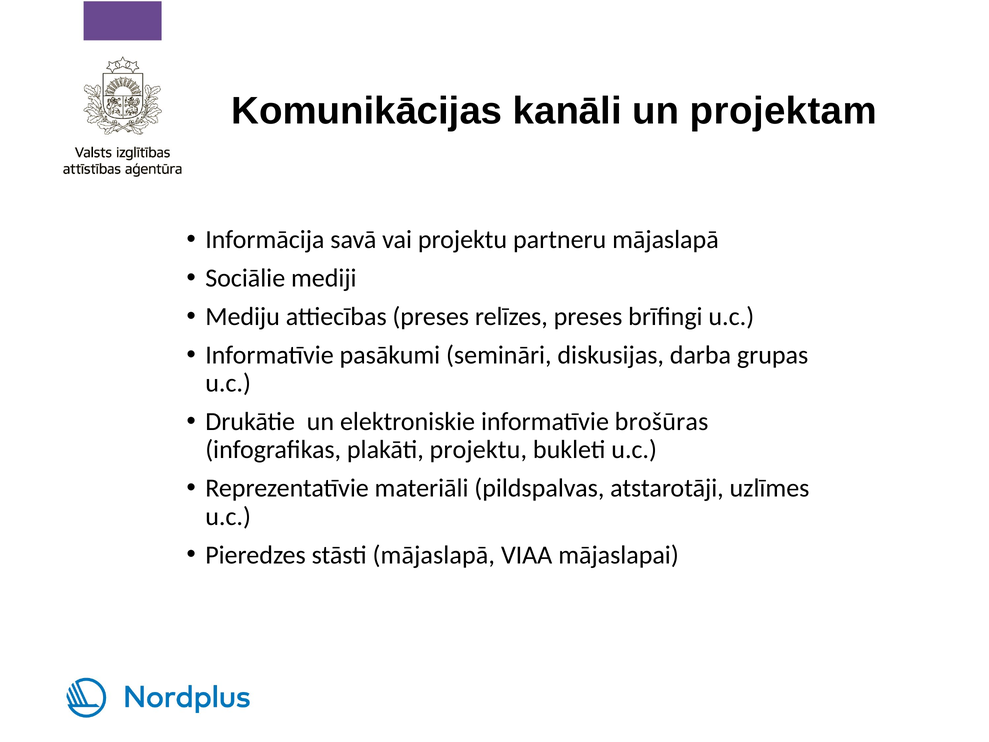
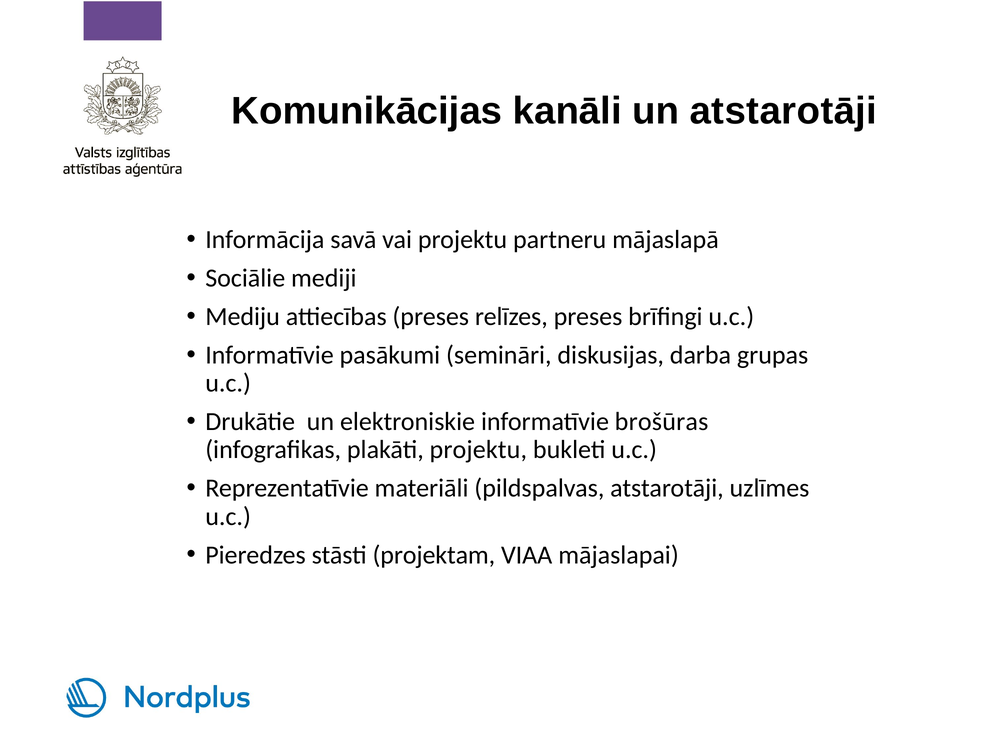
un projektam: projektam -> atstarotāji (783, 111)
stāsti mājaslapā: mājaslapā -> projektam (434, 555)
